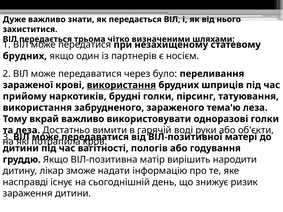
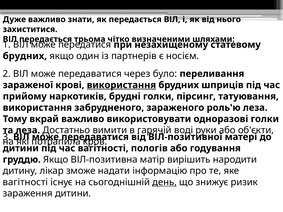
тема'ю: тема'ю -> роль'ю (224, 108)
насправді: насправді -> вагітності (25, 182)
день underline: none -> present (165, 182)
